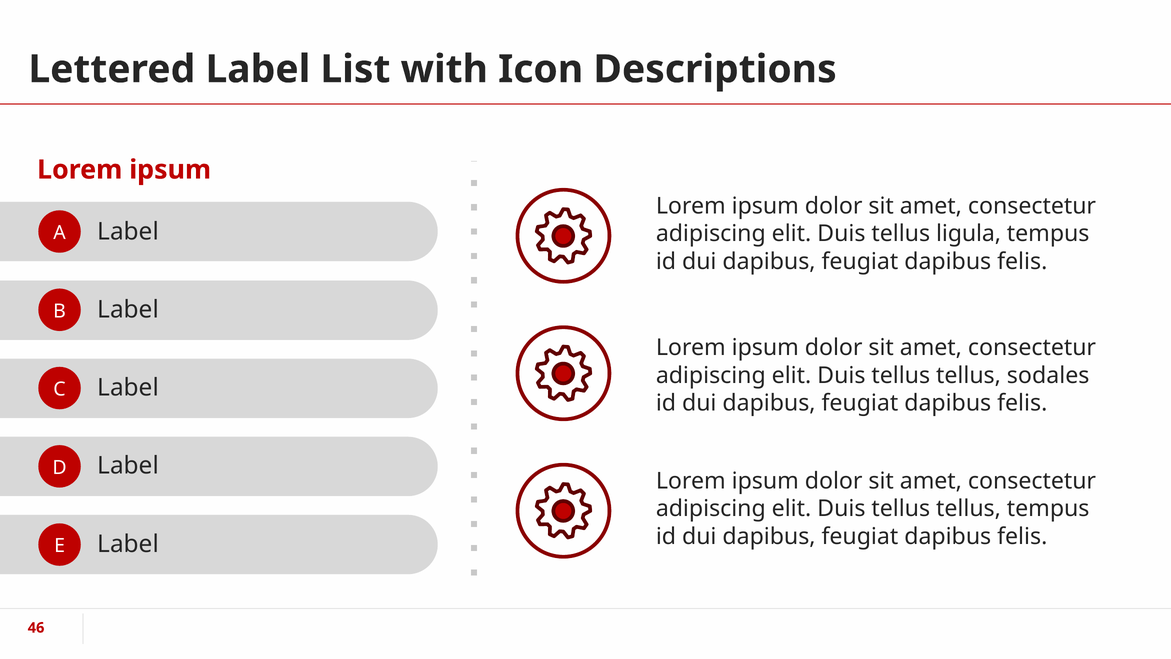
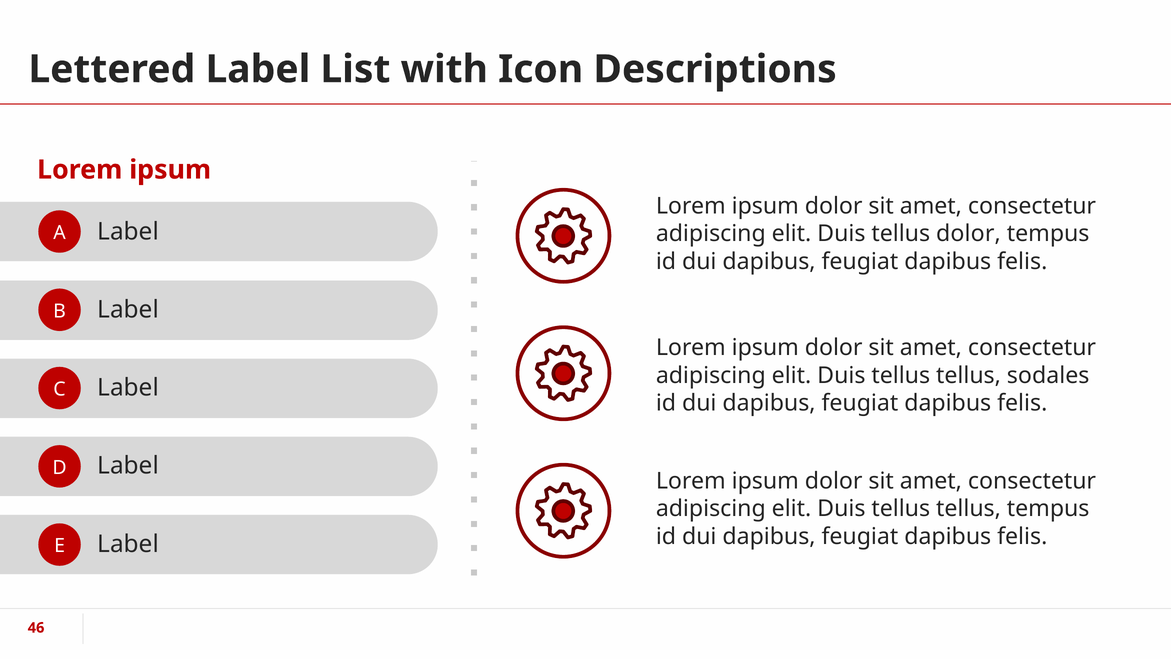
tellus ligula: ligula -> dolor (968, 234)
